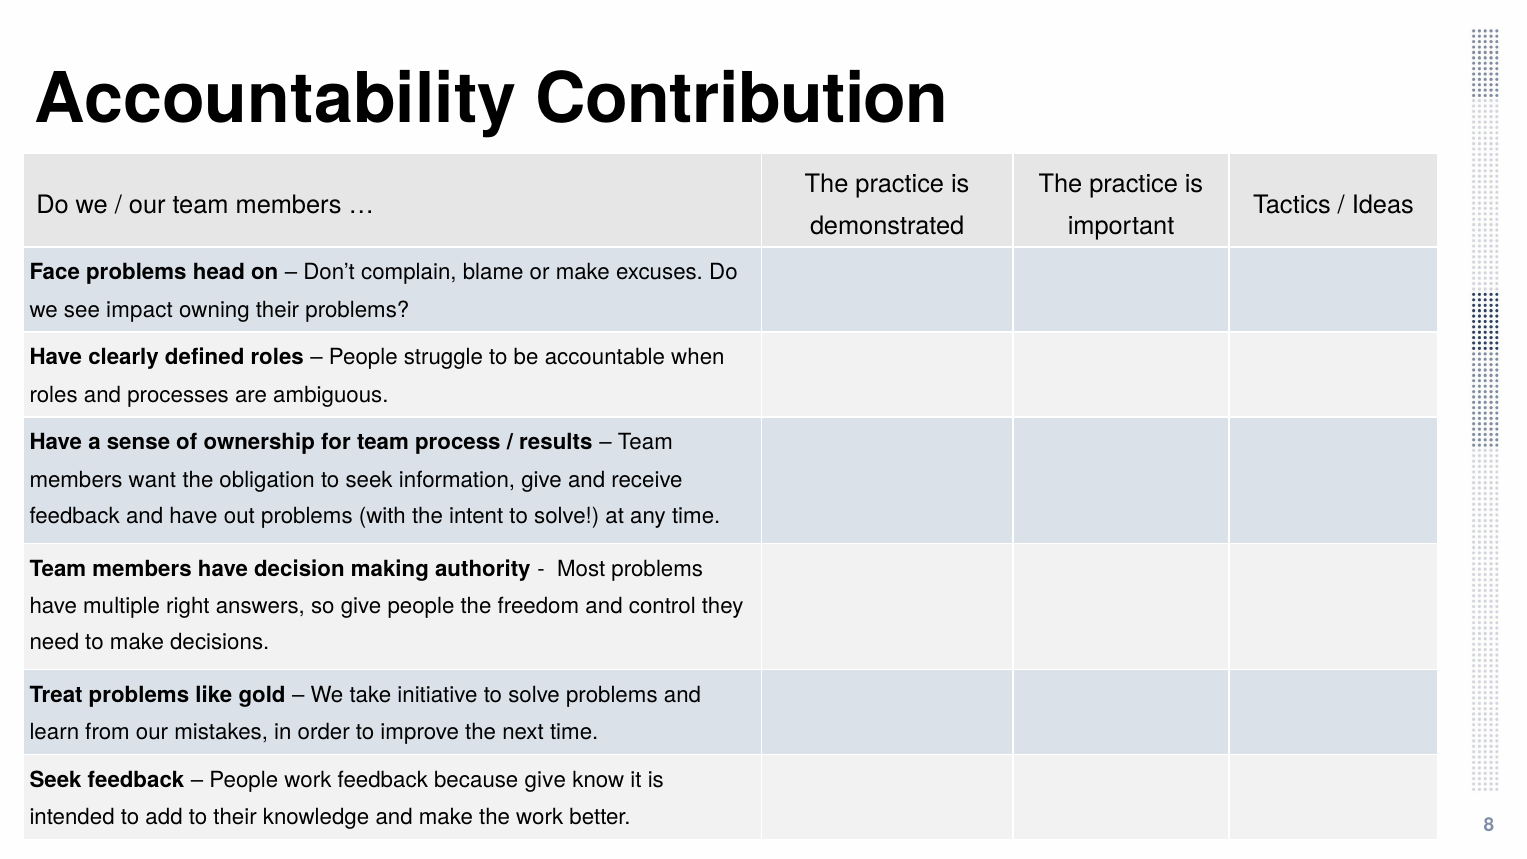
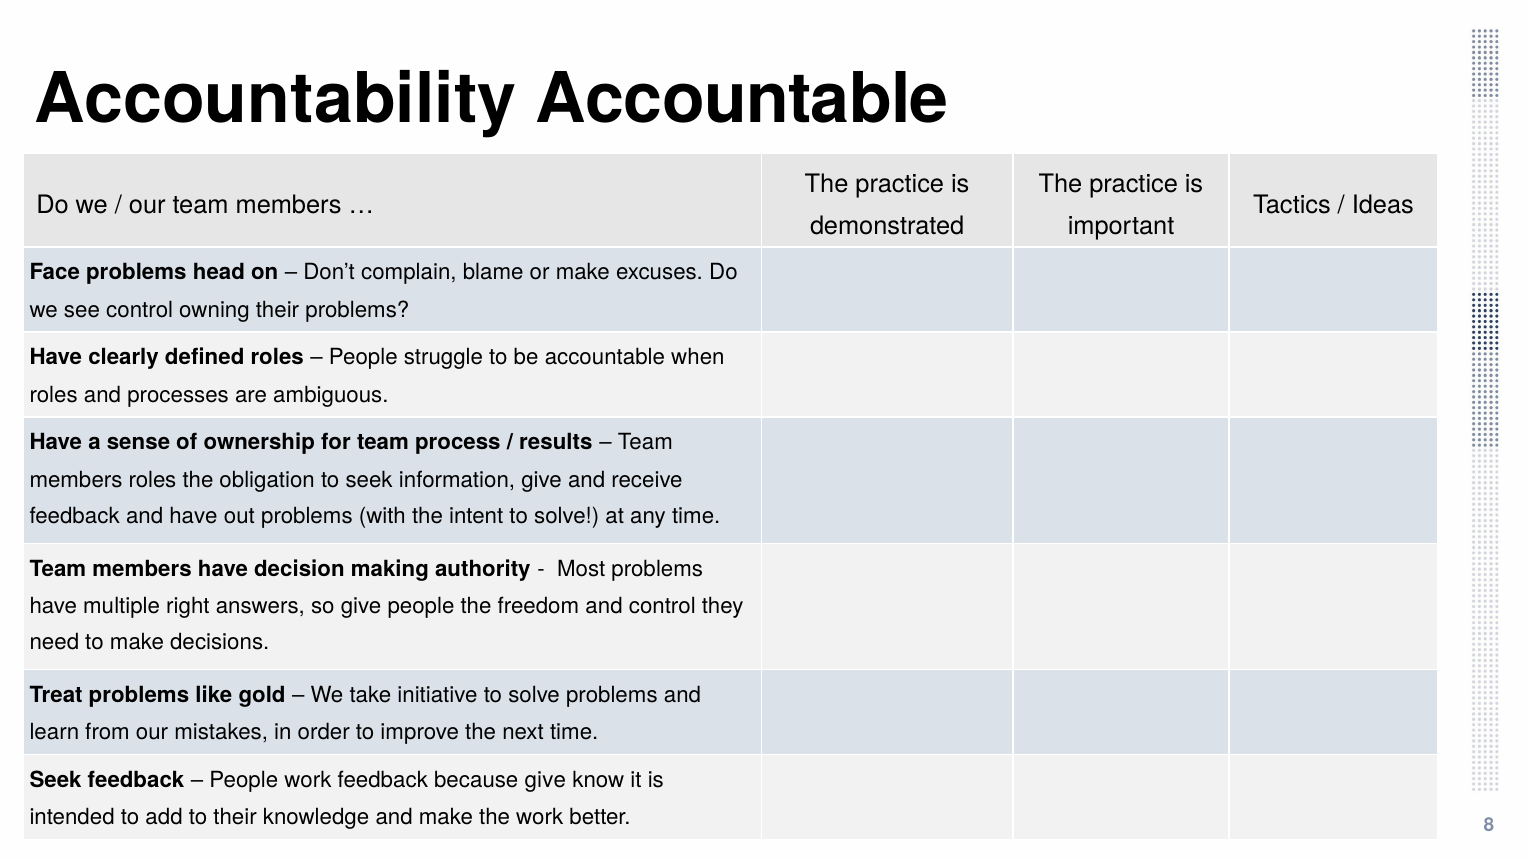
Accountability Contribution: Contribution -> Accountable (742, 100)
see impact: impact -> control (140, 310)
members want: want -> roles (153, 480)
